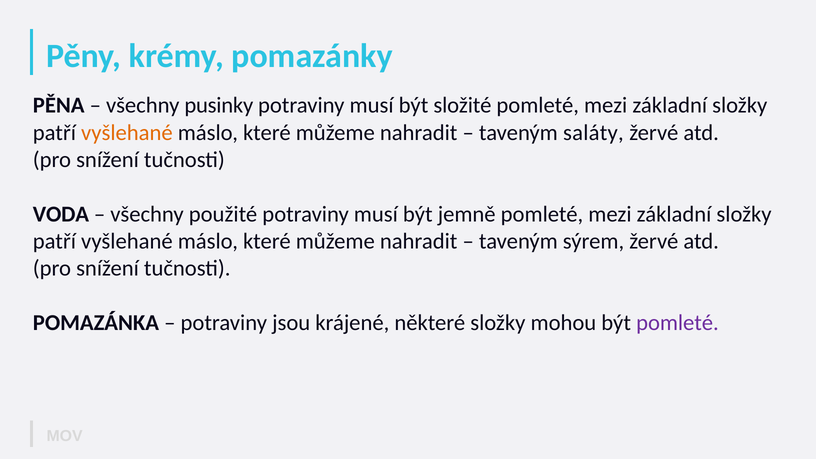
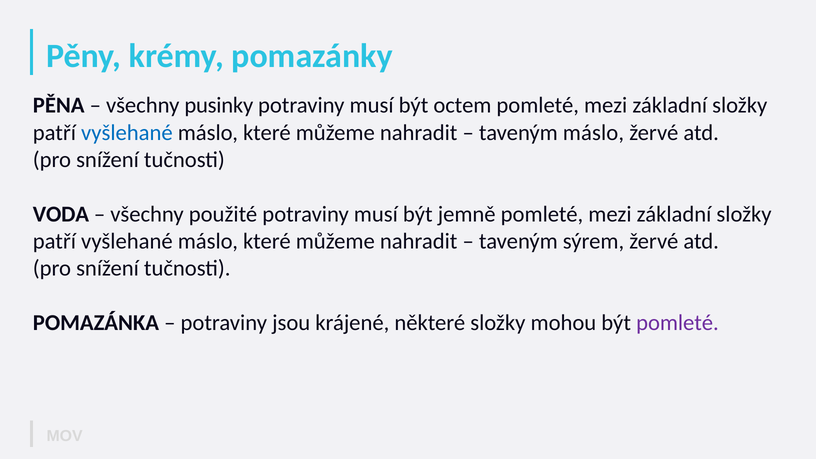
složité: složité -> octem (462, 105)
vyšlehané colour: orange -> blue (127, 133)
taveným saláty: saláty -> máslo (593, 133)
